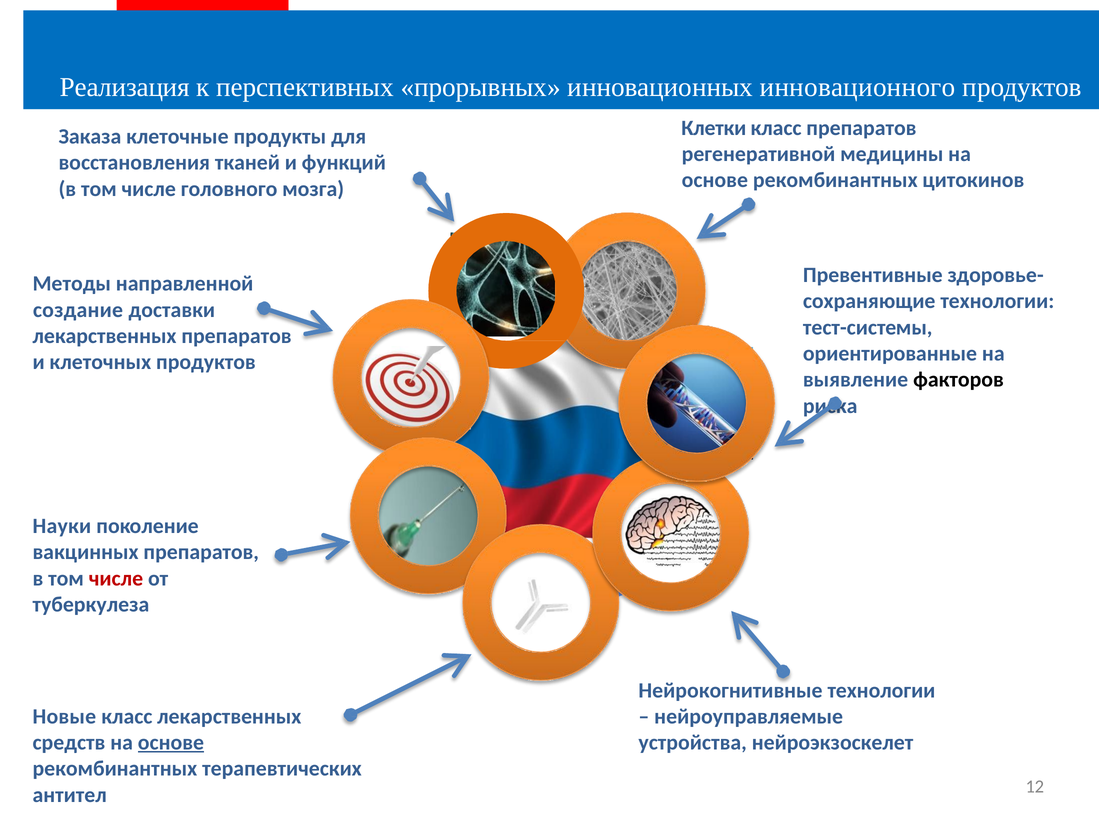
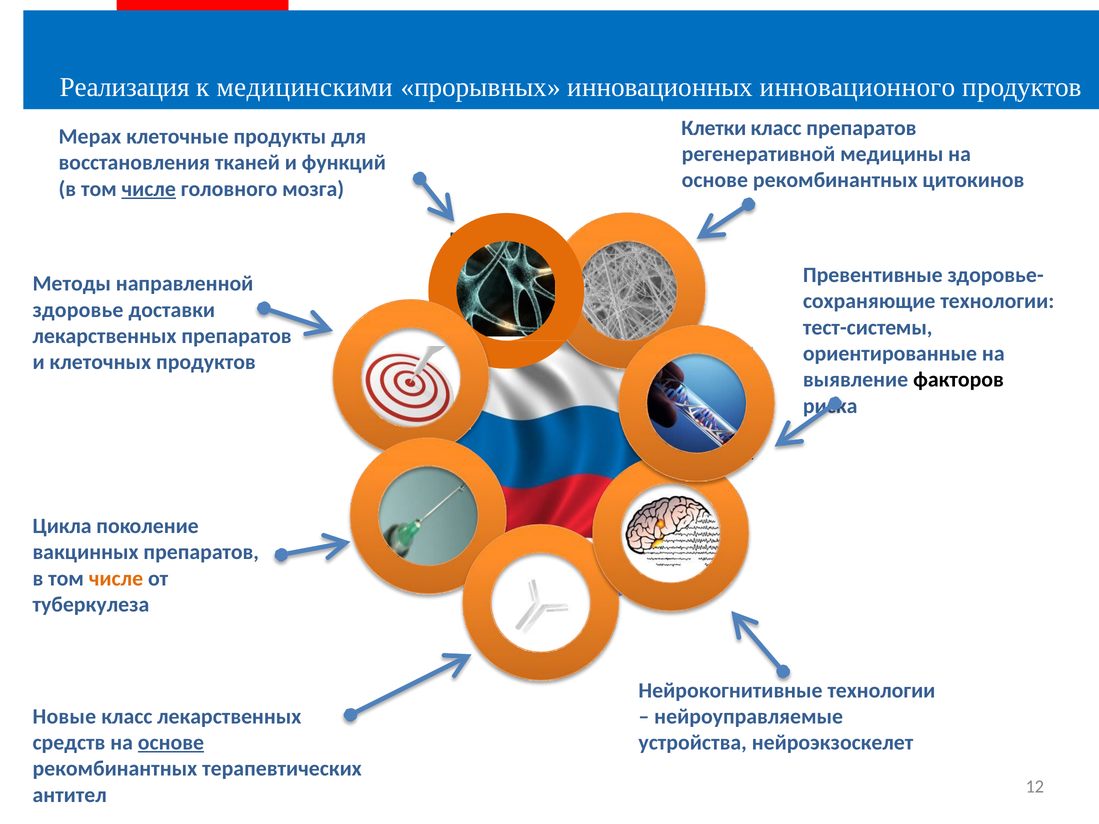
перспективных: перспективных -> медицинскими (305, 87)
Заказа: Заказа -> Мерах (90, 137)
числе underline: none -> present (149, 189)
создание: создание -> здоровье (78, 310)
Науки: Науки -> Цикла (62, 526)
числе colour: red -> orange (116, 578)
